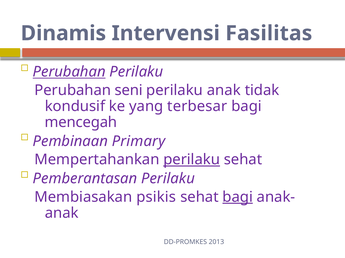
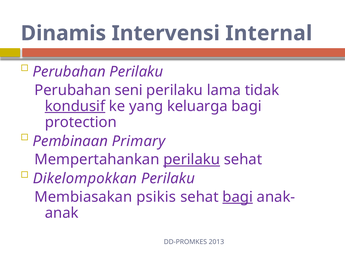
Fasilitas: Fasilitas -> Internal (269, 33)
Perubahan underline: present -> none (69, 72)
perilaku anak: anak -> lama (224, 90)
kondusif underline: none -> present (75, 106)
terbesar: terbesar -> keluarga (197, 106)
mencegah: mencegah -> protection (81, 123)
Pemberantasan: Pemberantasan -> Dikelompokkan (85, 179)
